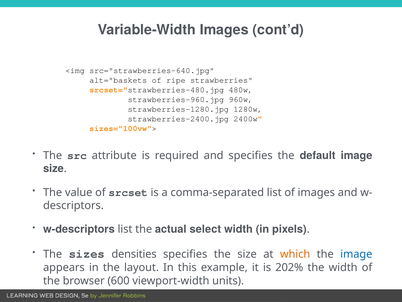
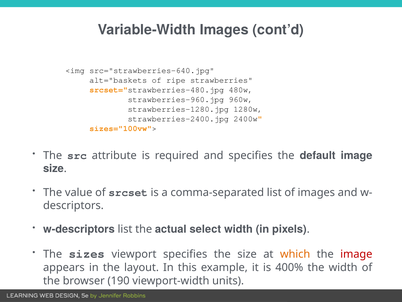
densities: densities -> viewport (134, 254)
image colour: blue -> red (356, 254)
202%: 202% -> 400% (289, 267)
600: 600 -> 190 (119, 280)
